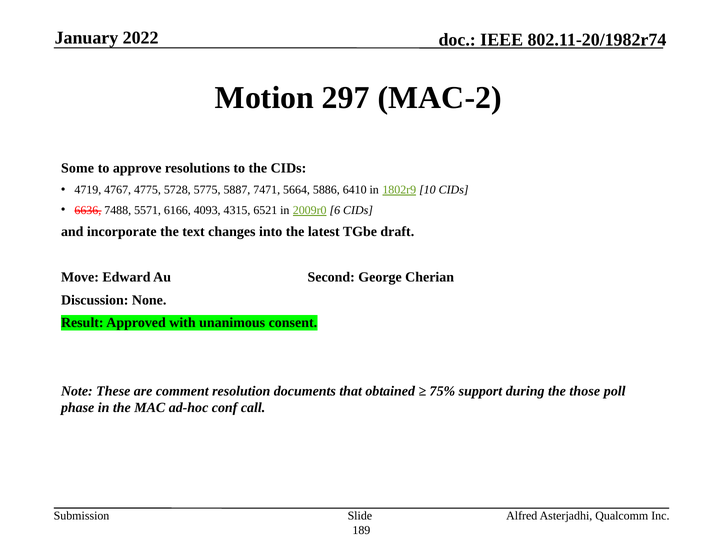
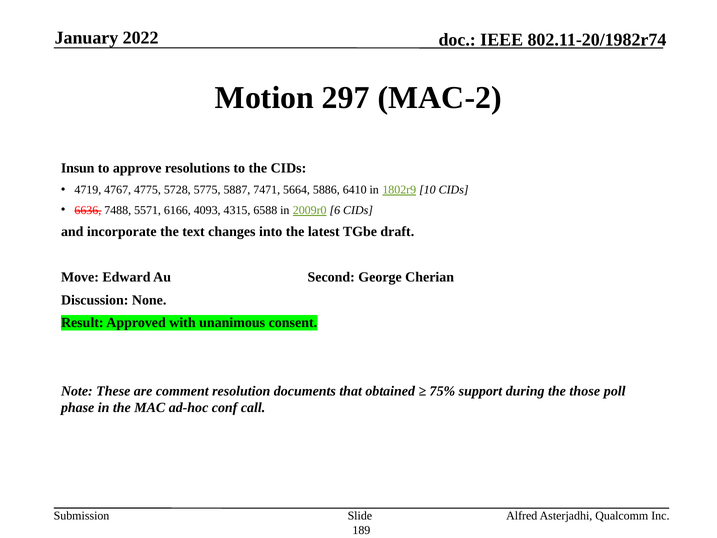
Some: Some -> Insun (78, 168)
6521: 6521 -> 6588 (265, 210)
